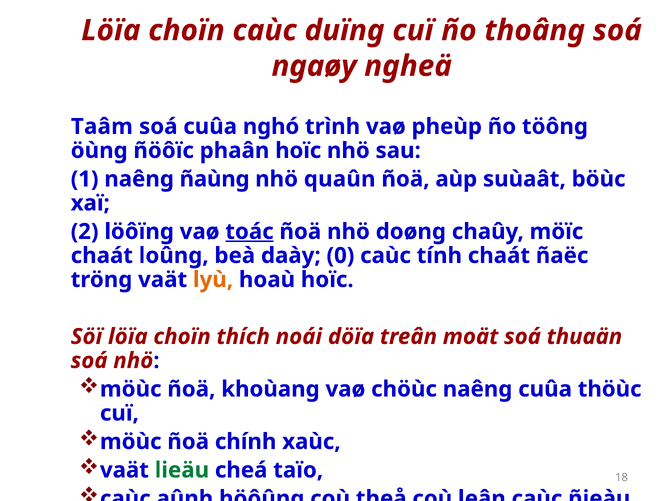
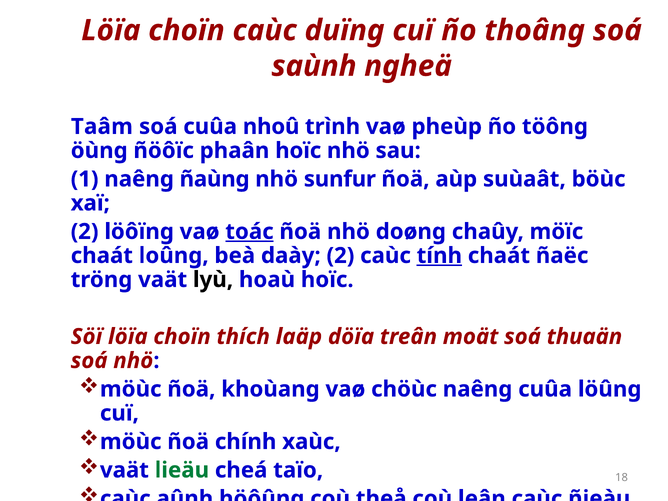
ngaøy: ngaøy -> saùnh (314, 66)
nghó: nghó -> nhoû (271, 127)
quaûn: quaûn -> sunfur (340, 179)
daày 0: 0 -> 2 (340, 256)
tính underline: none -> present (439, 256)
lyù colour: orange -> black (213, 280)
noái: noái -> laäp (299, 337)
thöùc: thöùc -> löûng (610, 389)
